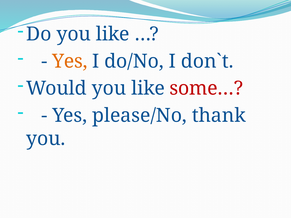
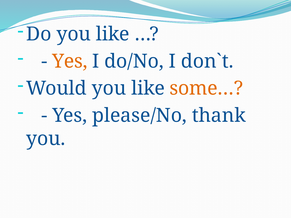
some… colour: red -> orange (206, 89)
